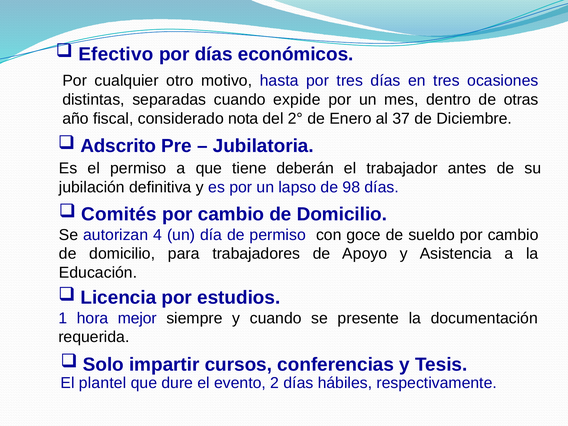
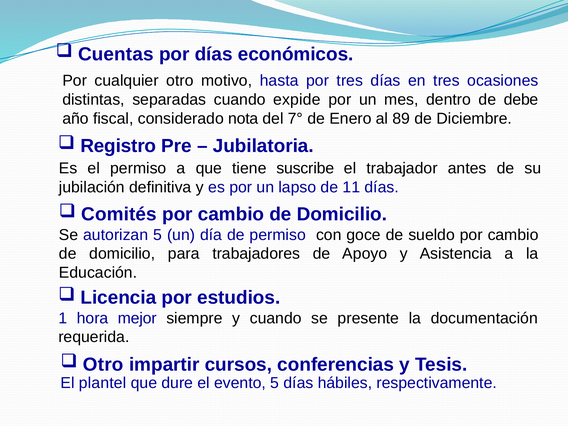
Efectivo: Efectivo -> Cuentas (116, 54)
otras: otras -> debe (521, 100)
2°: 2° -> 7° (295, 119)
37: 37 -> 89 (401, 119)
Adscrito: Adscrito -> Registro (118, 146)
deberán: deberán -> suscribe (305, 168)
98: 98 -> 11 (351, 187)
autorizan 4: 4 -> 5 (158, 235)
Solo: Solo -> Otro (103, 364)
evento 2: 2 -> 5 (275, 383)
